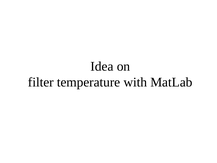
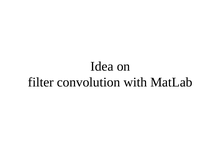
temperature: temperature -> convolution (89, 82)
